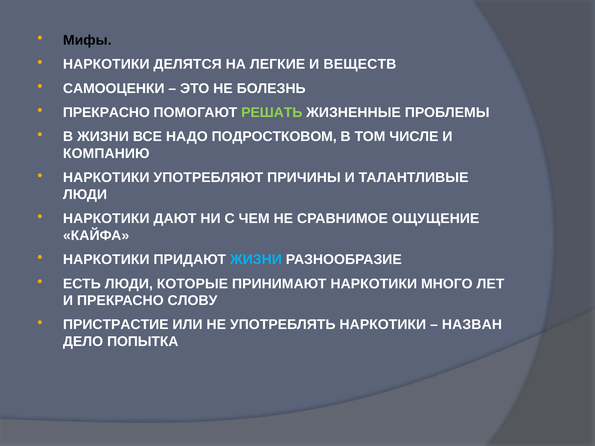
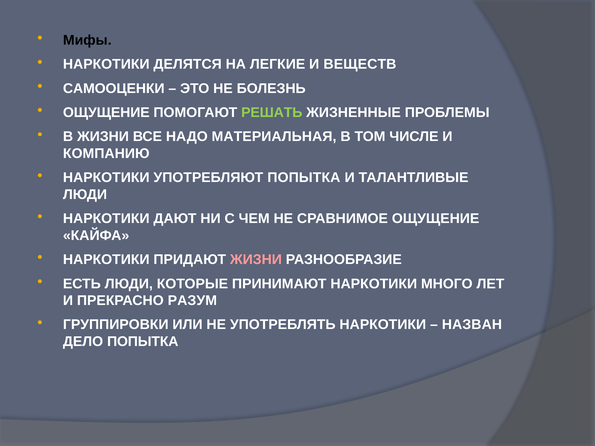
ПРЕКРАСНО: ПРЕКРАСНО -> ОЩУЩЕНИЕ (106, 113)
ПОДРОСТКОВОМ: ПОДРОСТКОВОМ -> МАТЕРИАЛЬНАЯ (274, 137)
УПОТРЕБЛЯЮТ ПРИЧИНЫ: ПРИЧИНЫ -> ПОПЫТКА (304, 178)
ЖИЗНИ colour: light blue -> pink (256, 260)
СЛОВУ: СЛОВУ -> РАЗУМ (192, 301)
ПРИСТРАСТИЕ: ПРИСТРАСТИЕ -> ГРУППИРОВКИ (116, 325)
